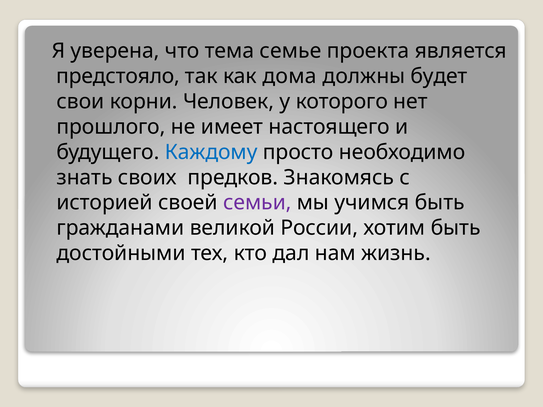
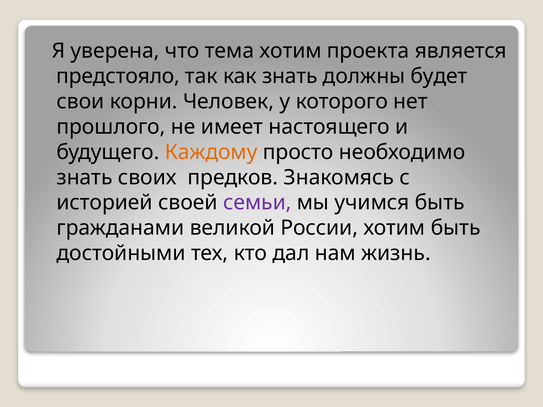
тема семье: семье -> хотим (291, 51)
как дома: дома -> знать (290, 76)
Каждому colour: blue -> orange (211, 152)
